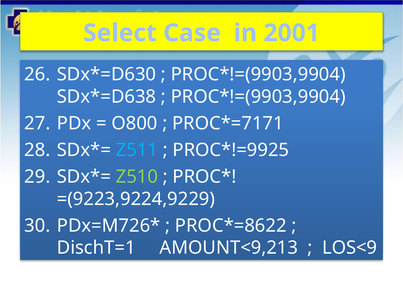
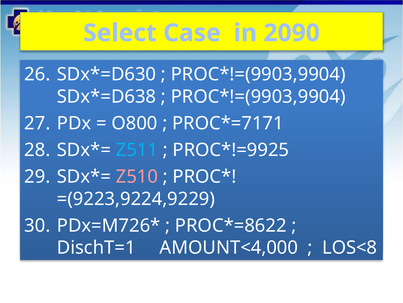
2001: 2001 -> 2090 (292, 33)
Z510 colour: light green -> pink (137, 176)
AMOUNT<9,213: AMOUNT<9,213 -> AMOUNT<4,000 (229, 247)
LOS<9: LOS<9 -> LOS<8 (350, 247)
